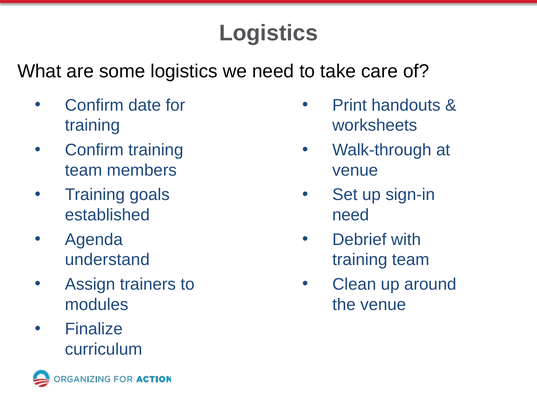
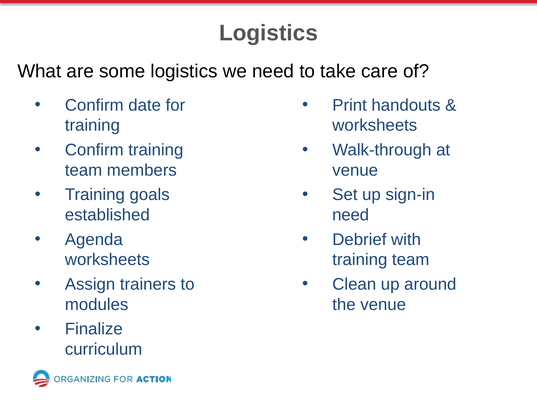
understand: understand -> worksheets (107, 260)
